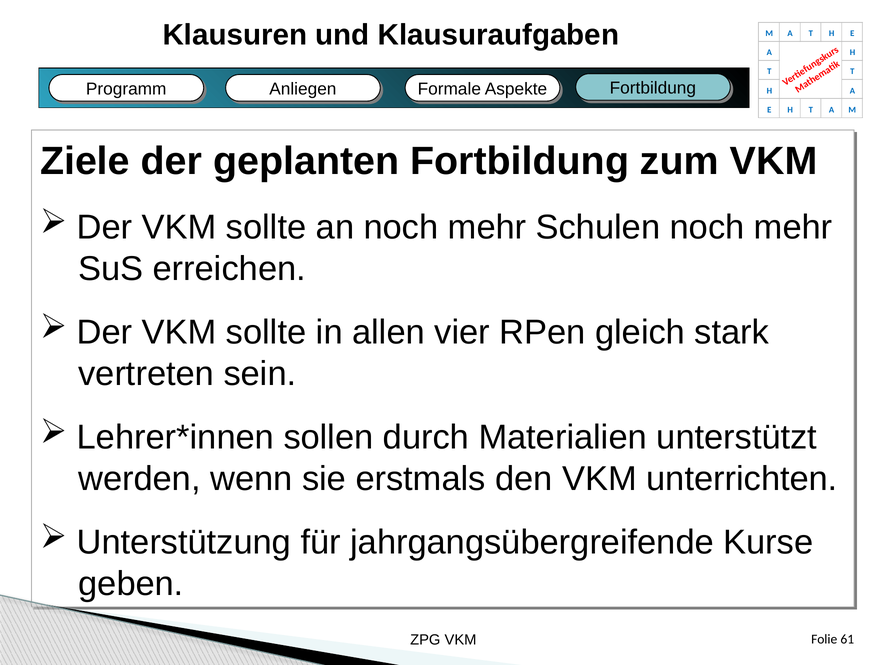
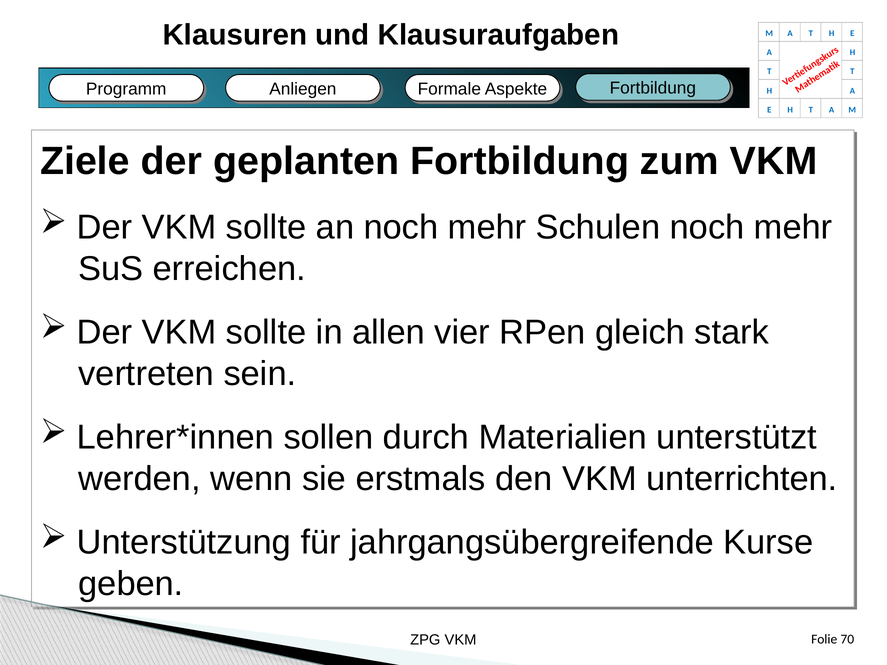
61: 61 -> 70 (847, 639)
